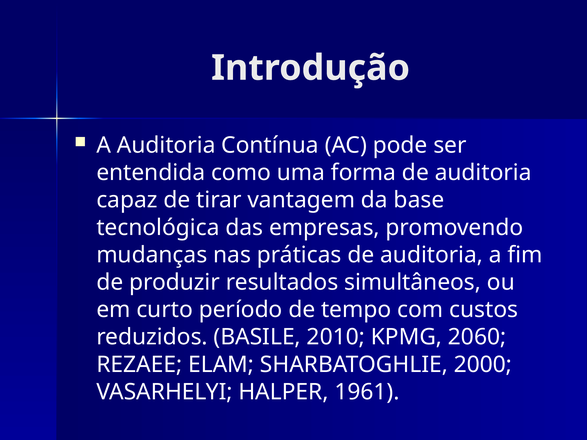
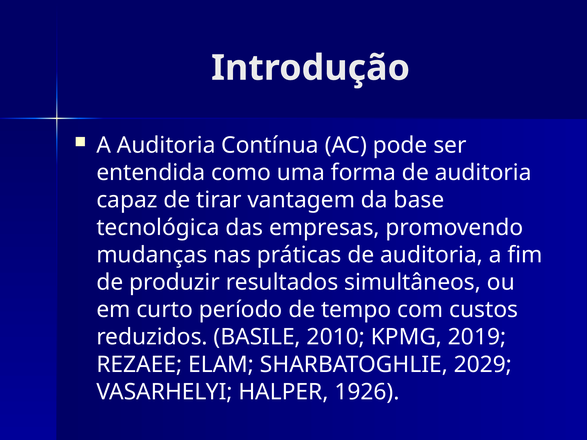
2060: 2060 -> 2019 (477, 337)
2000: 2000 -> 2029 (483, 365)
1961: 1961 -> 1926 (367, 392)
